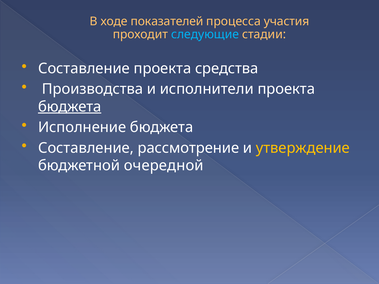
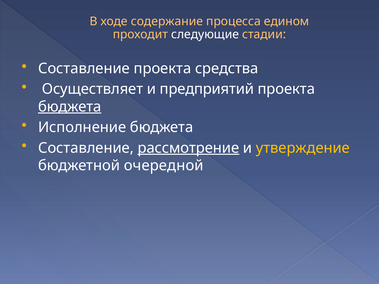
показателей: показателей -> содержание (167, 21)
участия: участия -> едином (287, 21)
следующие colour: light blue -> white (205, 34)
Производства: Производства -> Осуществляет (93, 89)
исполнители: исполнители -> предприятий (207, 89)
рассмотрение underline: none -> present (188, 148)
